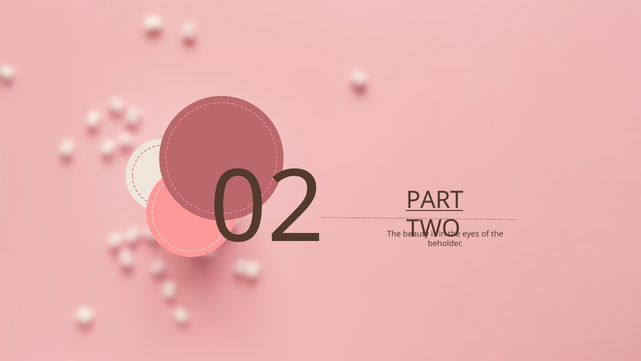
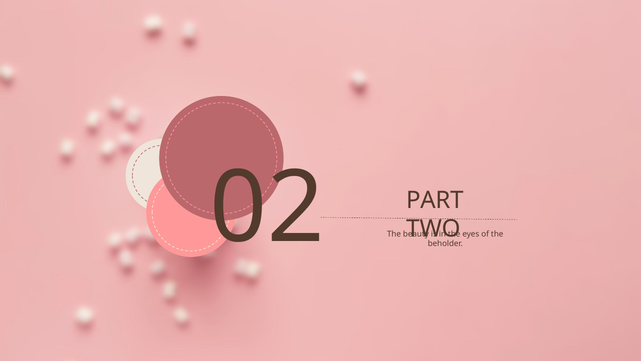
PART underline: present -> none (435, 200)
